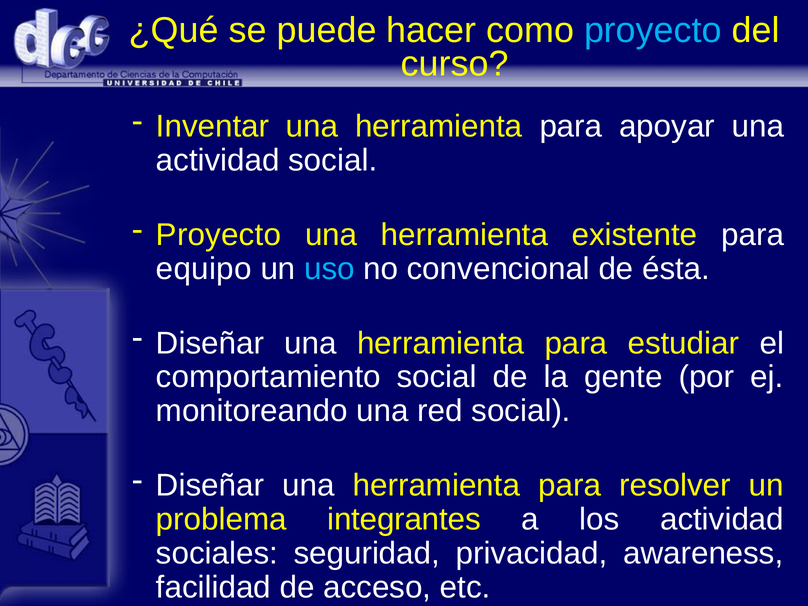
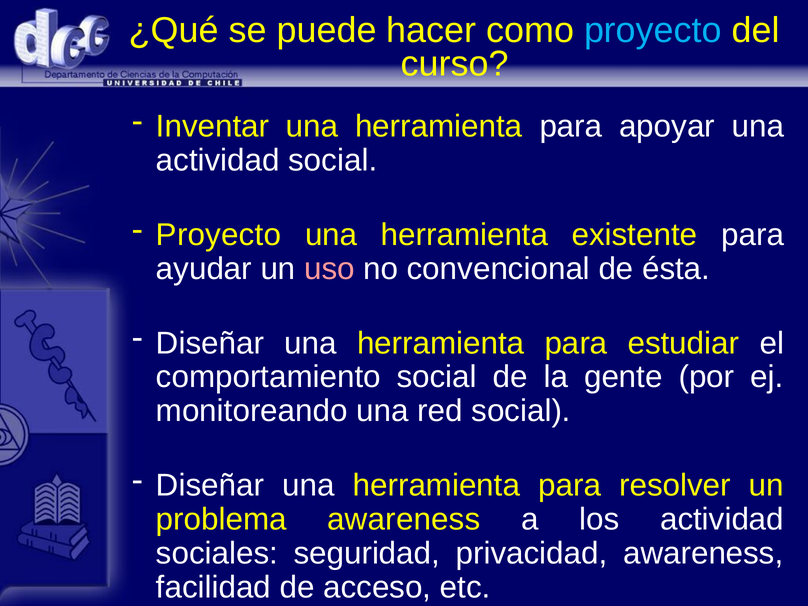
equipo: equipo -> ayudar (204, 269)
uso colour: light blue -> pink (329, 269)
problema integrantes: integrantes -> awareness (404, 519)
